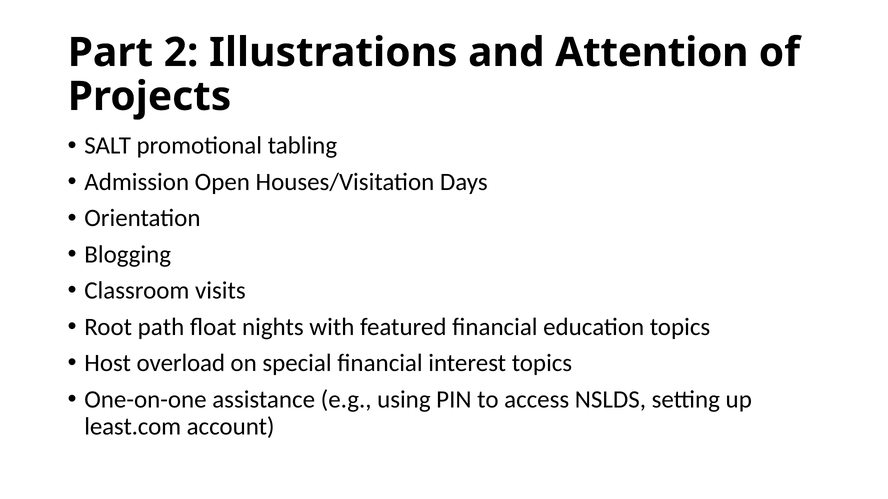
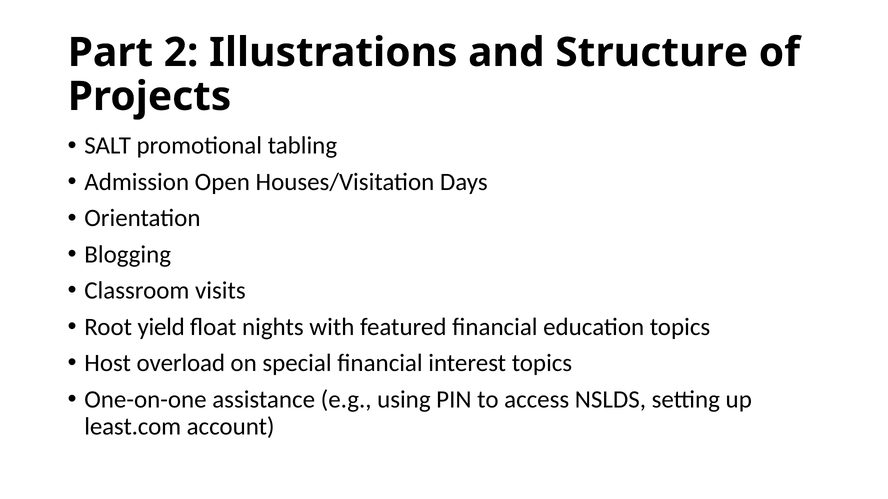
Attention: Attention -> Structure (652, 53)
path: path -> yield (161, 327)
